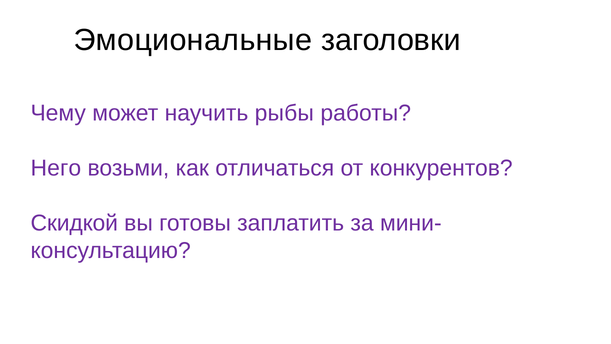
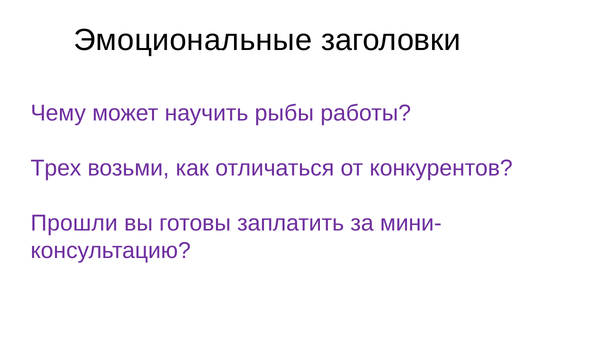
Него: Него -> Трех (56, 168)
Скидкой: Скидкой -> Прошли (74, 223)
